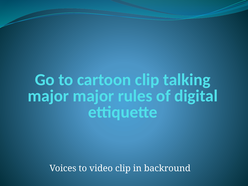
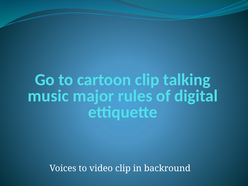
major: major -> music (48, 96)
